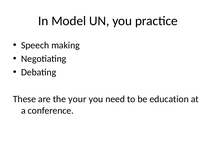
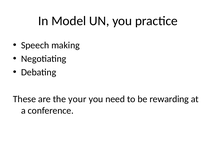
education: education -> rewarding (169, 99)
